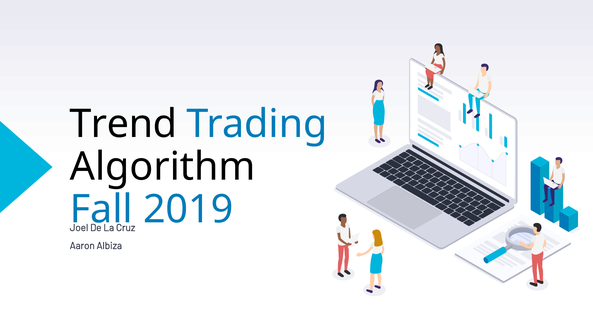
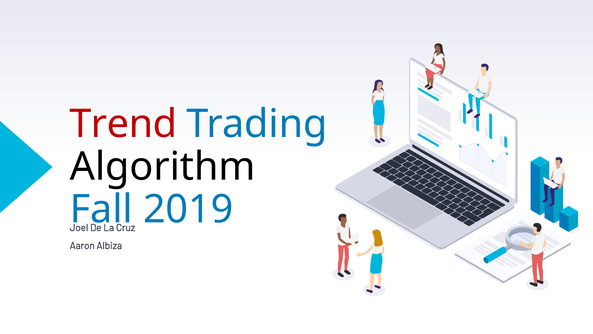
Trend colour: black -> red (123, 124)
